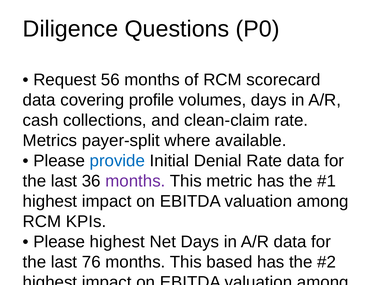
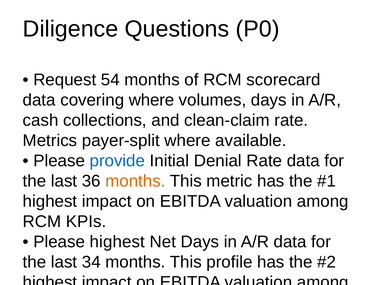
56: 56 -> 54 (110, 80)
covering profile: profile -> where (151, 100)
months colour: purple -> orange (135, 181)
76: 76 -> 34 (91, 262)
based: based -> profile (229, 262)
